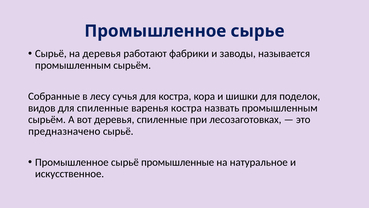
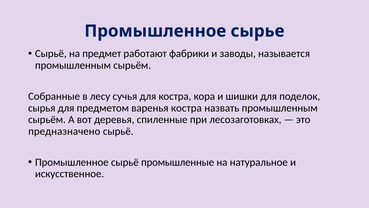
на деревья: деревья -> предмет (102, 54)
видов: видов -> сырья (42, 108)
для спиленные: спиленные -> предметом (103, 108)
